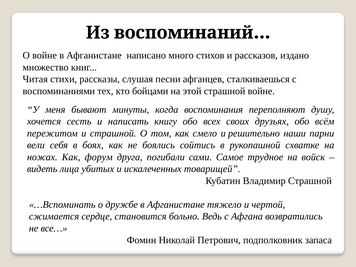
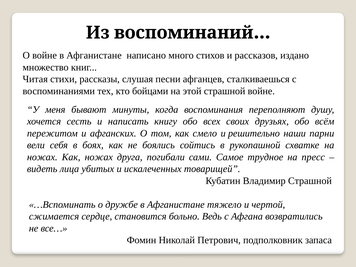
и страшной: страшной -> афганских (113, 133)
Как форум: форум -> ножах (99, 157)
войск: войск -> пресс (313, 157)
